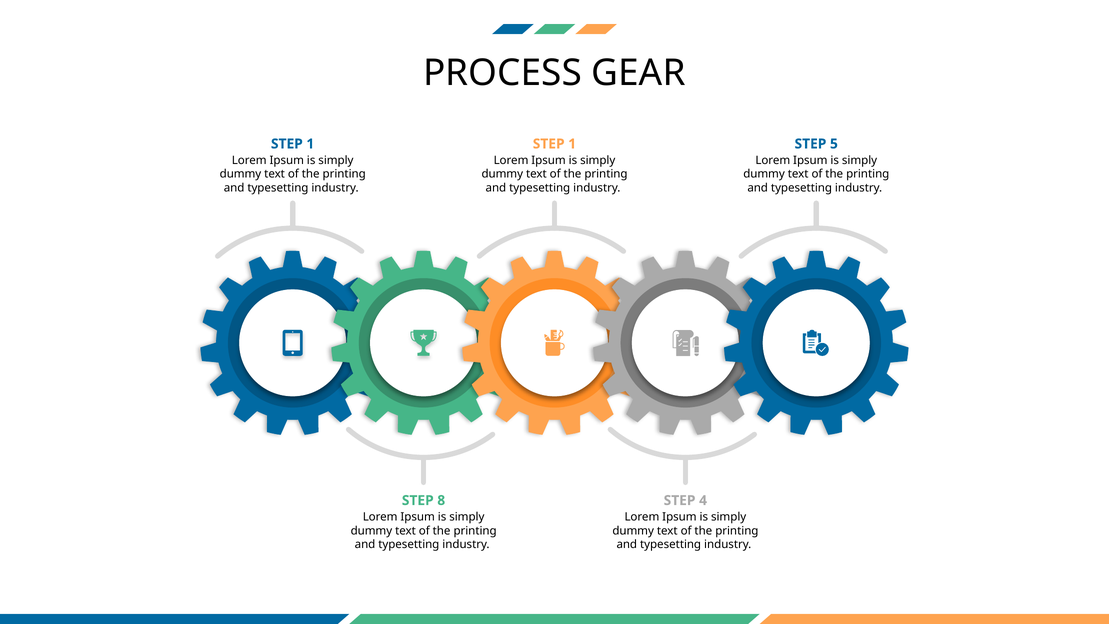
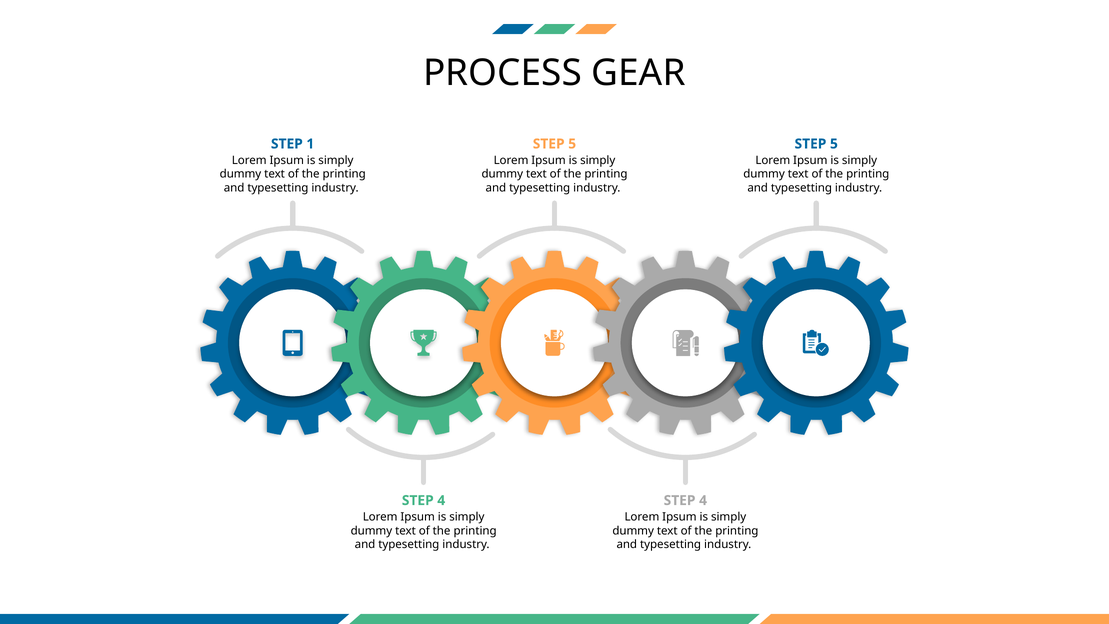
1: 1 -> 5 (572, 144)
8: 8 -> 4 (441, 500)
